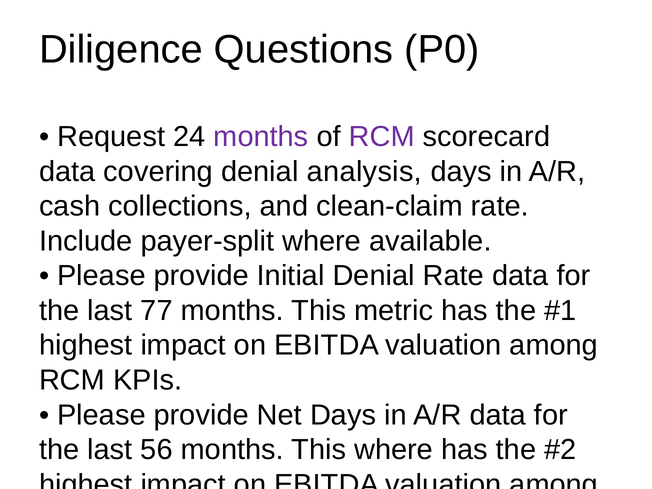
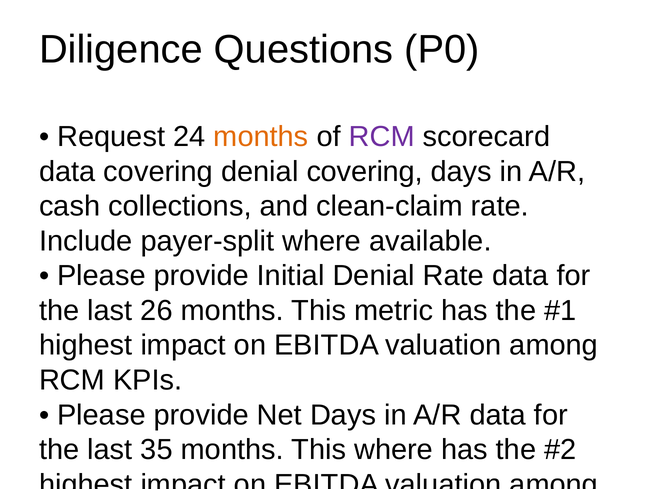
months colour: purple -> orange (261, 137)
denial analysis: analysis -> covering (365, 172)
77: 77 -> 26 (157, 311)
56: 56 -> 35 (157, 450)
